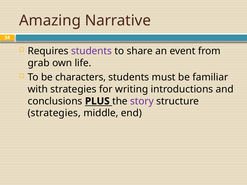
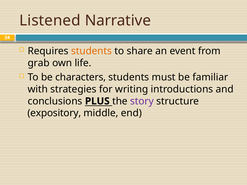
Amazing: Amazing -> Listened (50, 21)
students colour: purple -> orange (92, 51)
strategies: strategies -> expository (54, 113)
